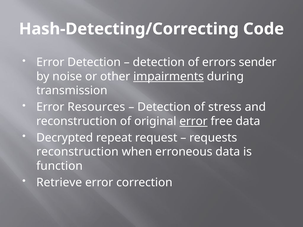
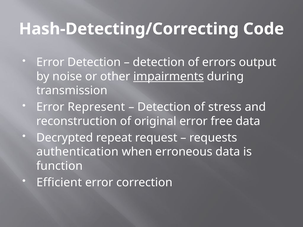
sender: sender -> output (258, 62)
Resources: Resources -> Represent (96, 107)
error underline: present -> none (194, 121)
reconstruction: reconstruction -> authentication (77, 152)
Retrieve: Retrieve -> Efficient (59, 183)
